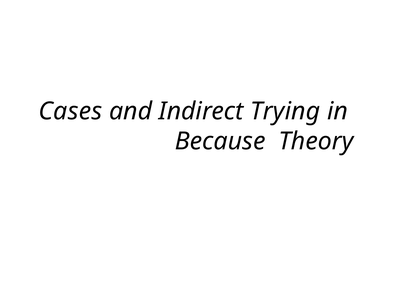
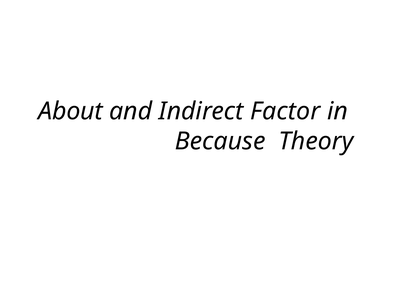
Cases: Cases -> About (71, 112)
Trying: Trying -> Factor (285, 112)
